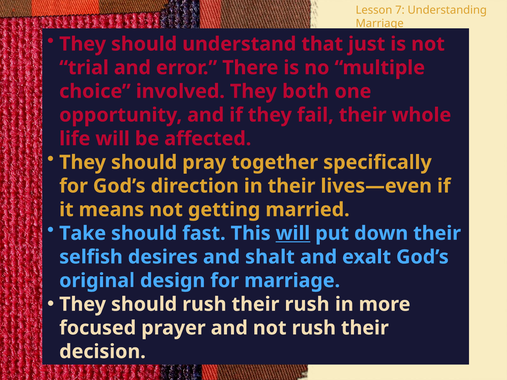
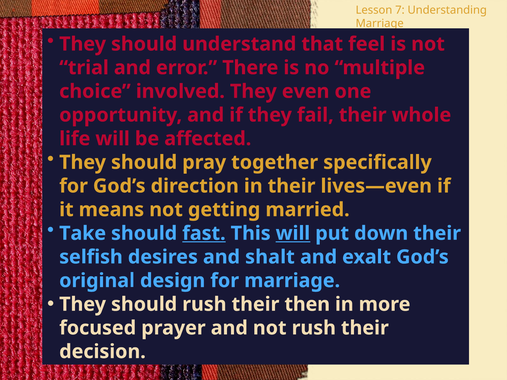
just: just -> feel (367, 44)
both: both -> even (306, 91)
fast underline: none -> present (204, 233)
their rush: rush -> then (307, 304)
